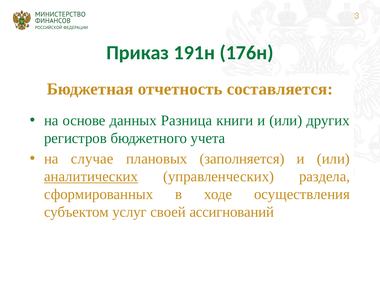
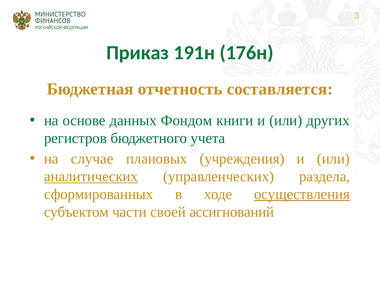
Разница: Разница -> Фондом (187, 120)
заполняется: заполняется -> учреждения (242, 159)
осуществления underline: none -> present (302, 194)
услуг: услуг -> части (130, 212)
